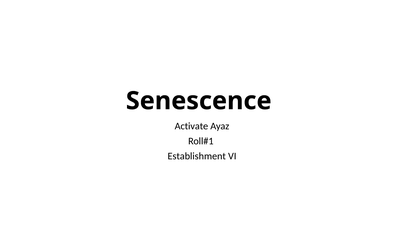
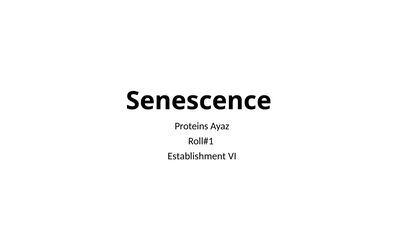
Activate: Activate -> Proteins (191, 126)
